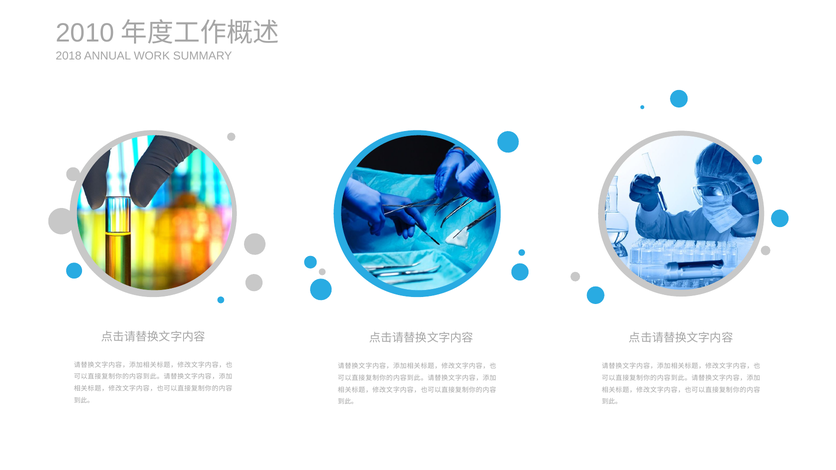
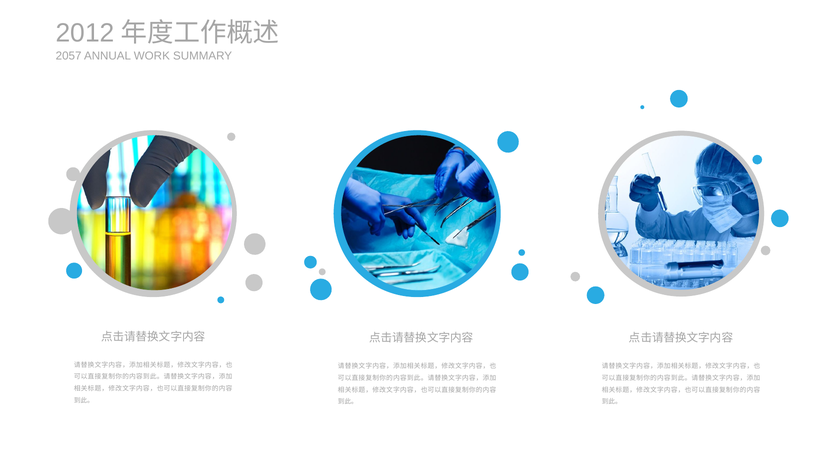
2010: 2010 -> 2012 (85, 33)
2018: 2018 -> 2057 (69, 56)
